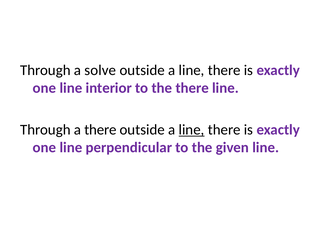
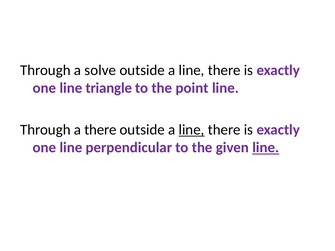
interior: interior -> triangle (109, 88)
the there: there -> point (192, 88)
line underline: none -> present (266, 148)
